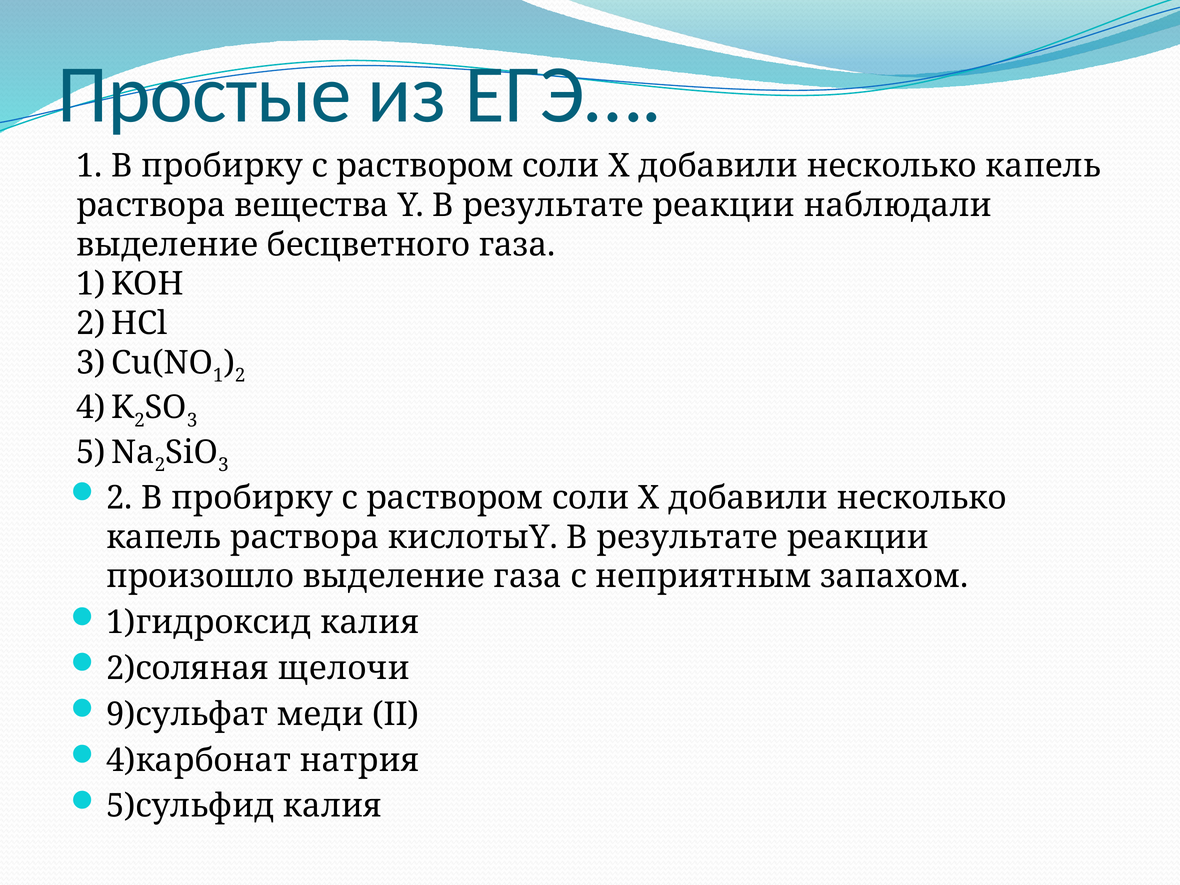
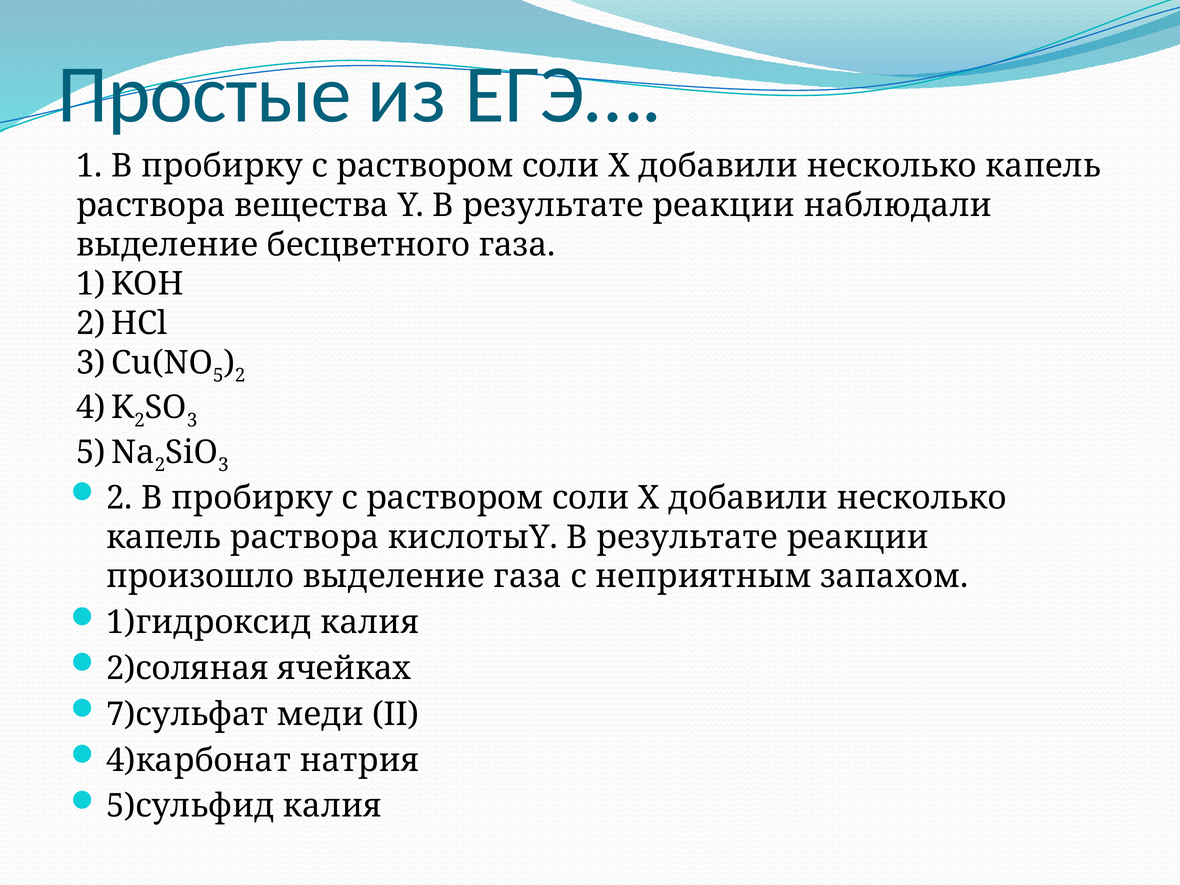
1: 1 -> 5 (218, 376)
щелочи: щелочи -> ячейках (344, 668)
9)сульфат: 9)сульфат -> 7)сульфат (187, 714)
